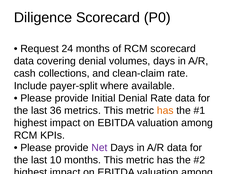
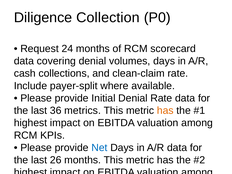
Diligence Scorecard: Scorecard -> Collection (108, 18)
Net colour: purple -> blue (99, 148)
10: 10 -> 26 (56, 160)
